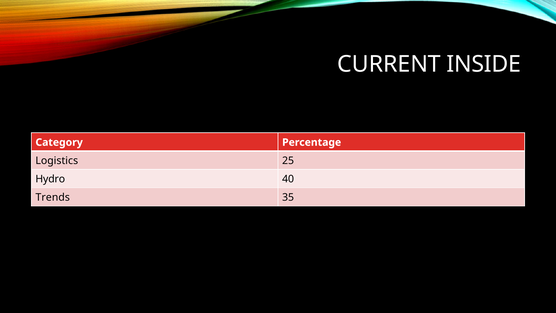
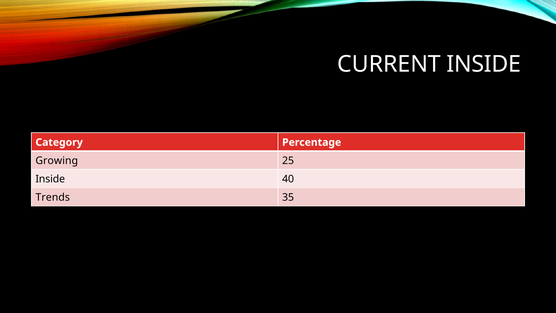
Logistics: Logistics -> Growing (57, 161)
Hydro: Hydro -> Inside (50, 179)
